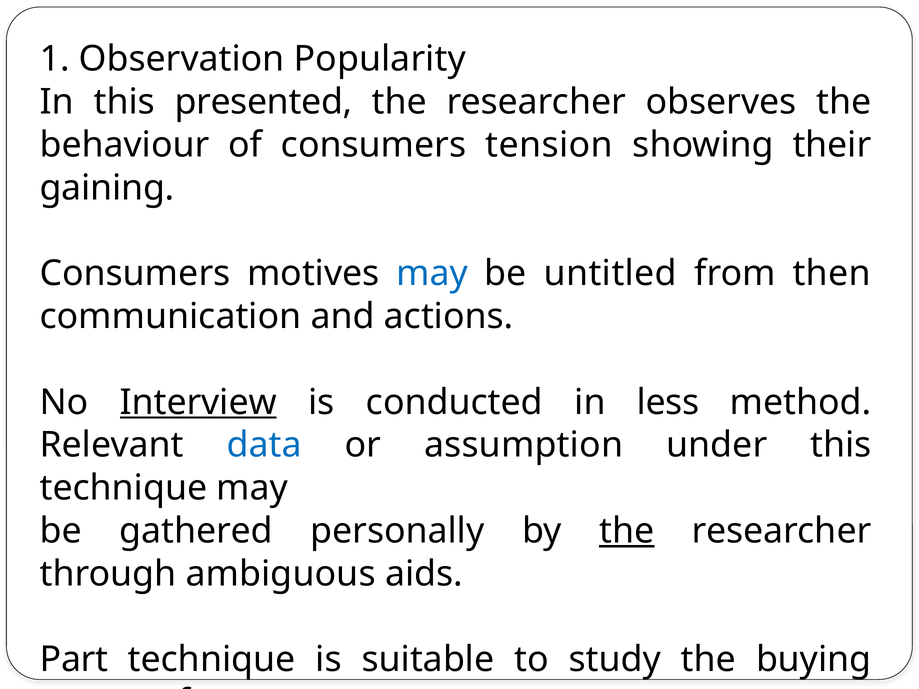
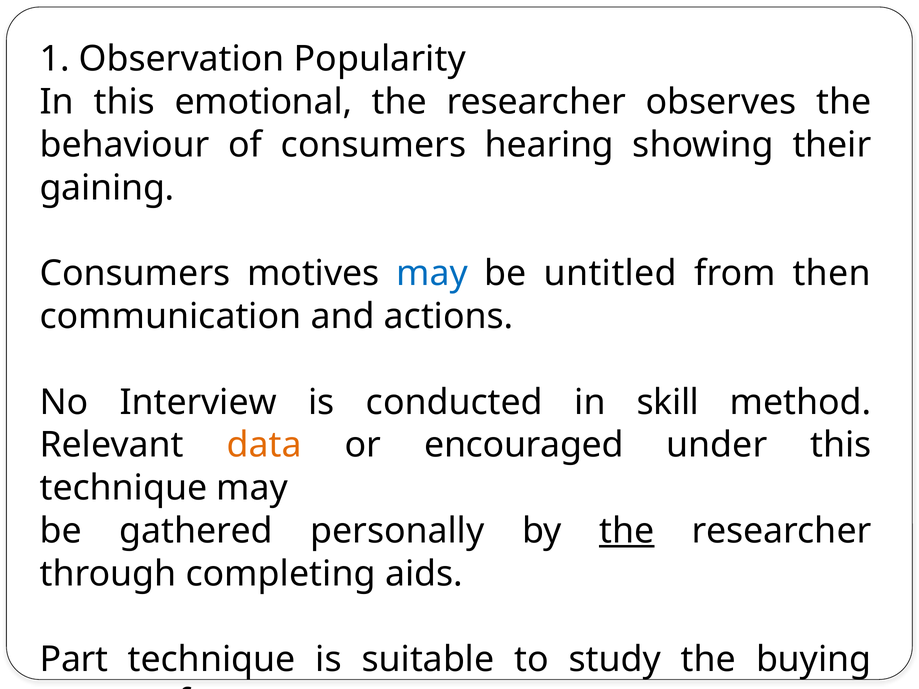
presented: presented -> emotional (263, 102)
tension: tension -> hearing (549, 145)
Interview underline: present -> none (198, 402)
less: less -> skill (668, 402)
data colour: blue -> orange (264, 445)
assumption: assumption -> encouraged (524, 445)
ambiguous: ambiguous -> completing (281, 574)
